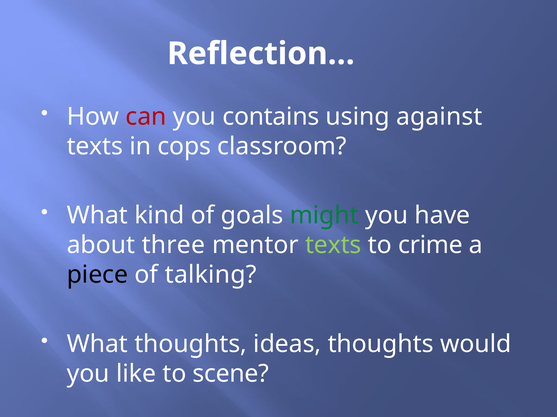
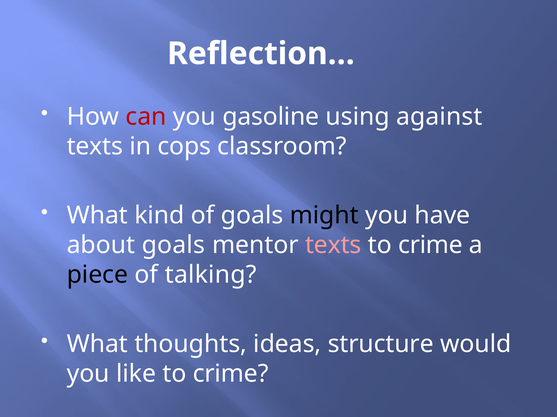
contains: contains -> gasoline (271, 117)
might colour: green -> black (324, 216)
about three: three -> goals (173, 246)
texts colour: light green -> pink (333, 246)
ideas thoughts: thoughts -> structure (381, 345)
like to scene: scene -> crime (231, 374)
